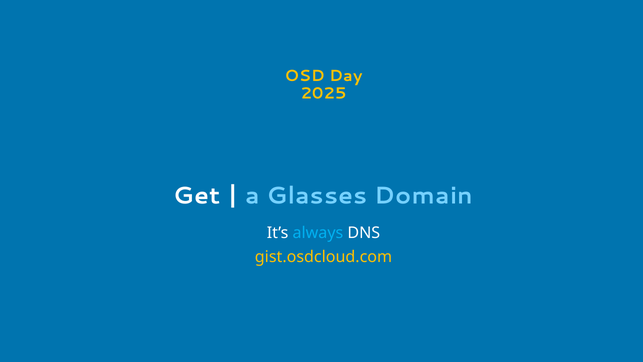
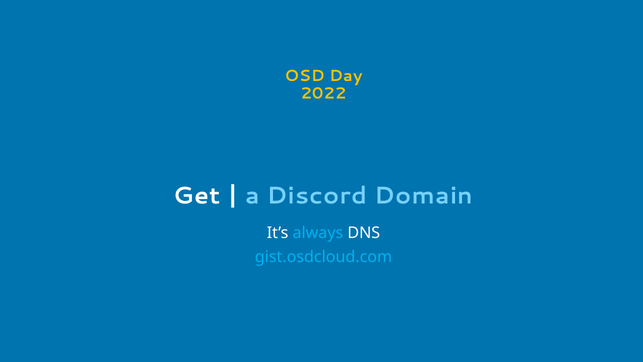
2025: 2025 -> 2022 (323, 93)
Glasses: Glasses -> Discord (317, 196)
gist.osdcloud.com colour: yellow -> light blue (323, 257)
